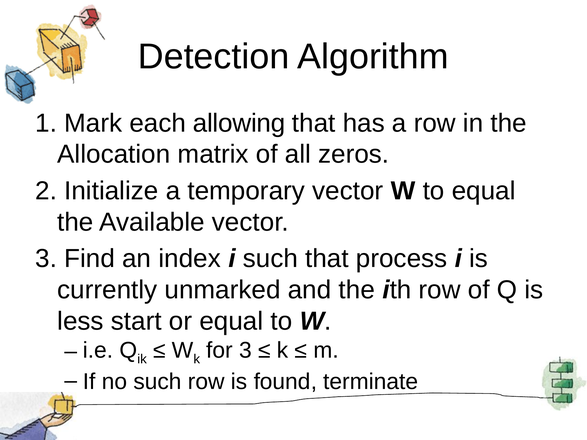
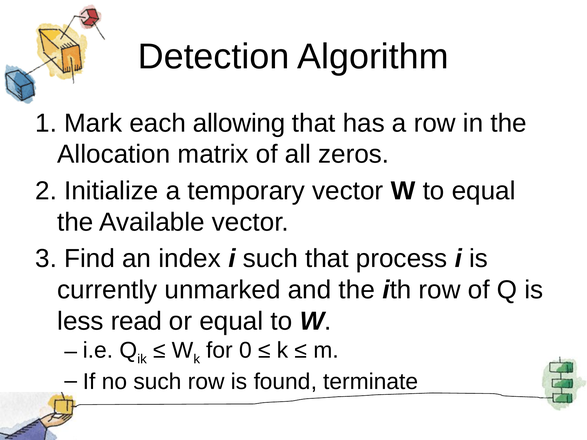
start: start -> read (136, 321)
for 3: 3 -> 0 (246, 351)
